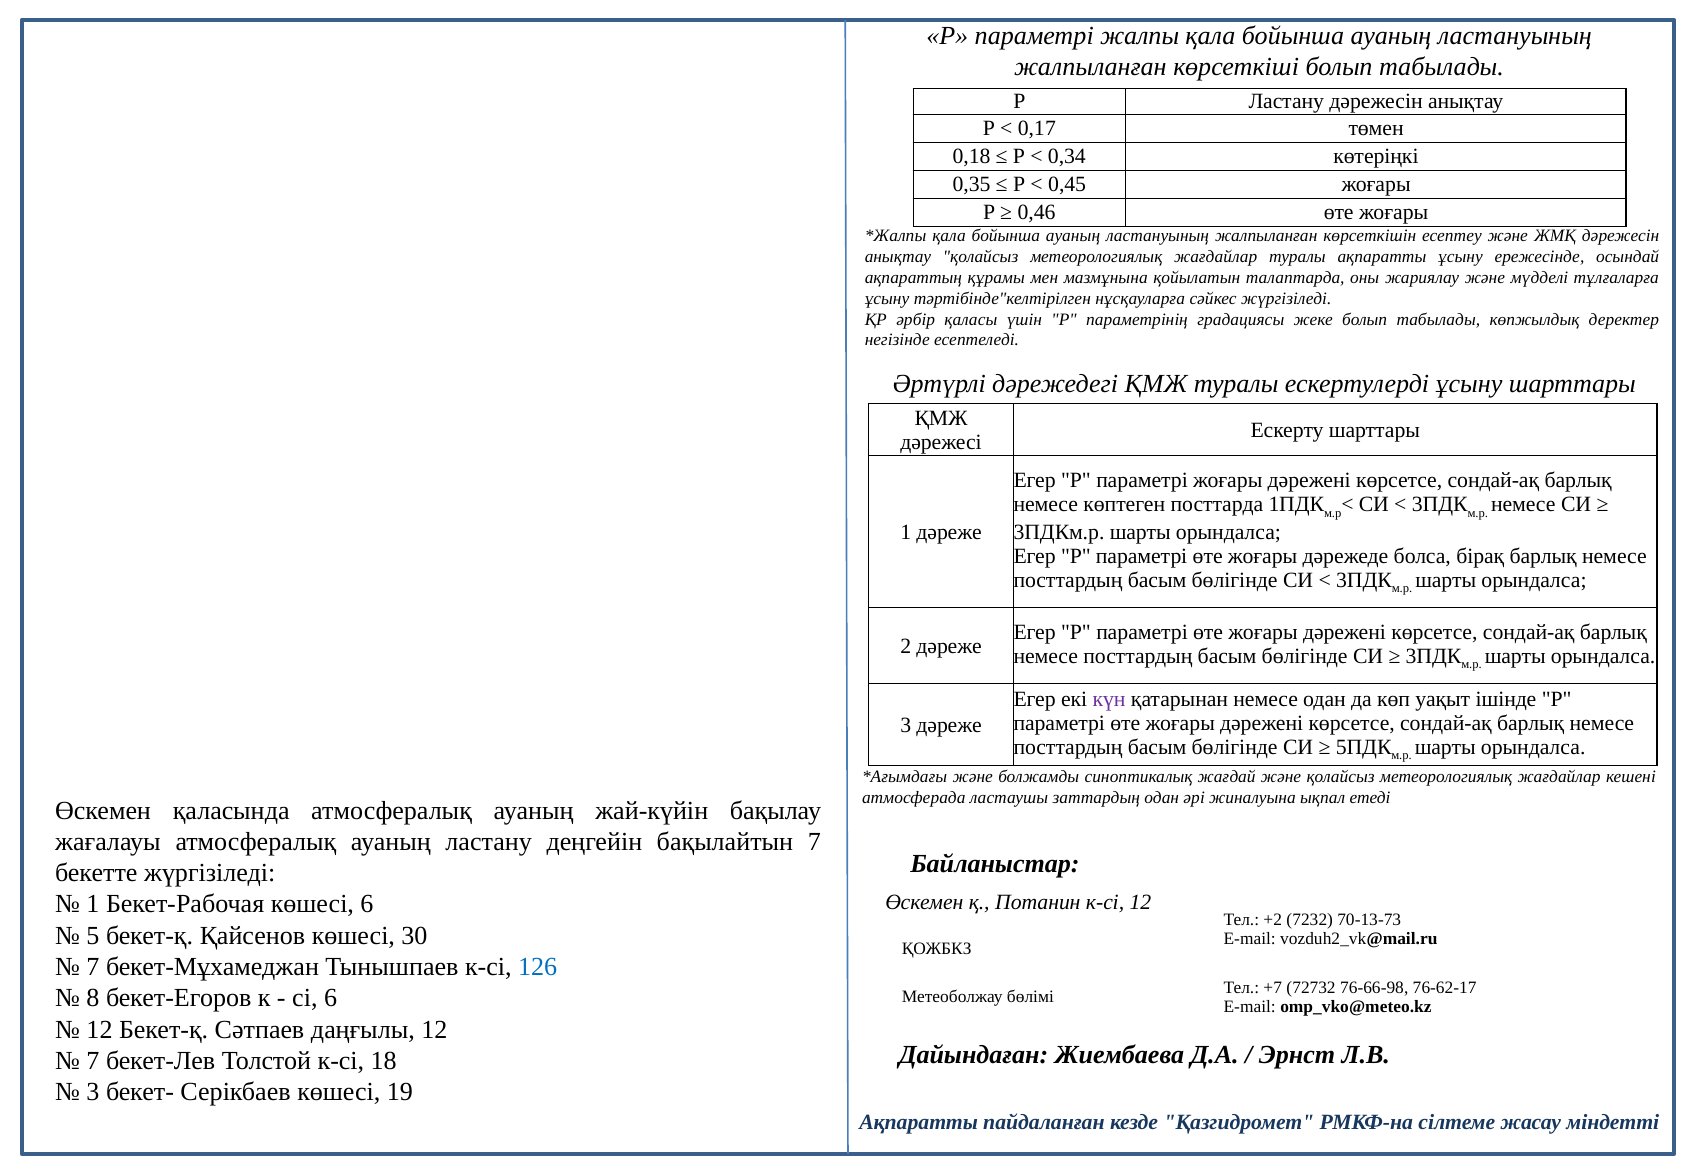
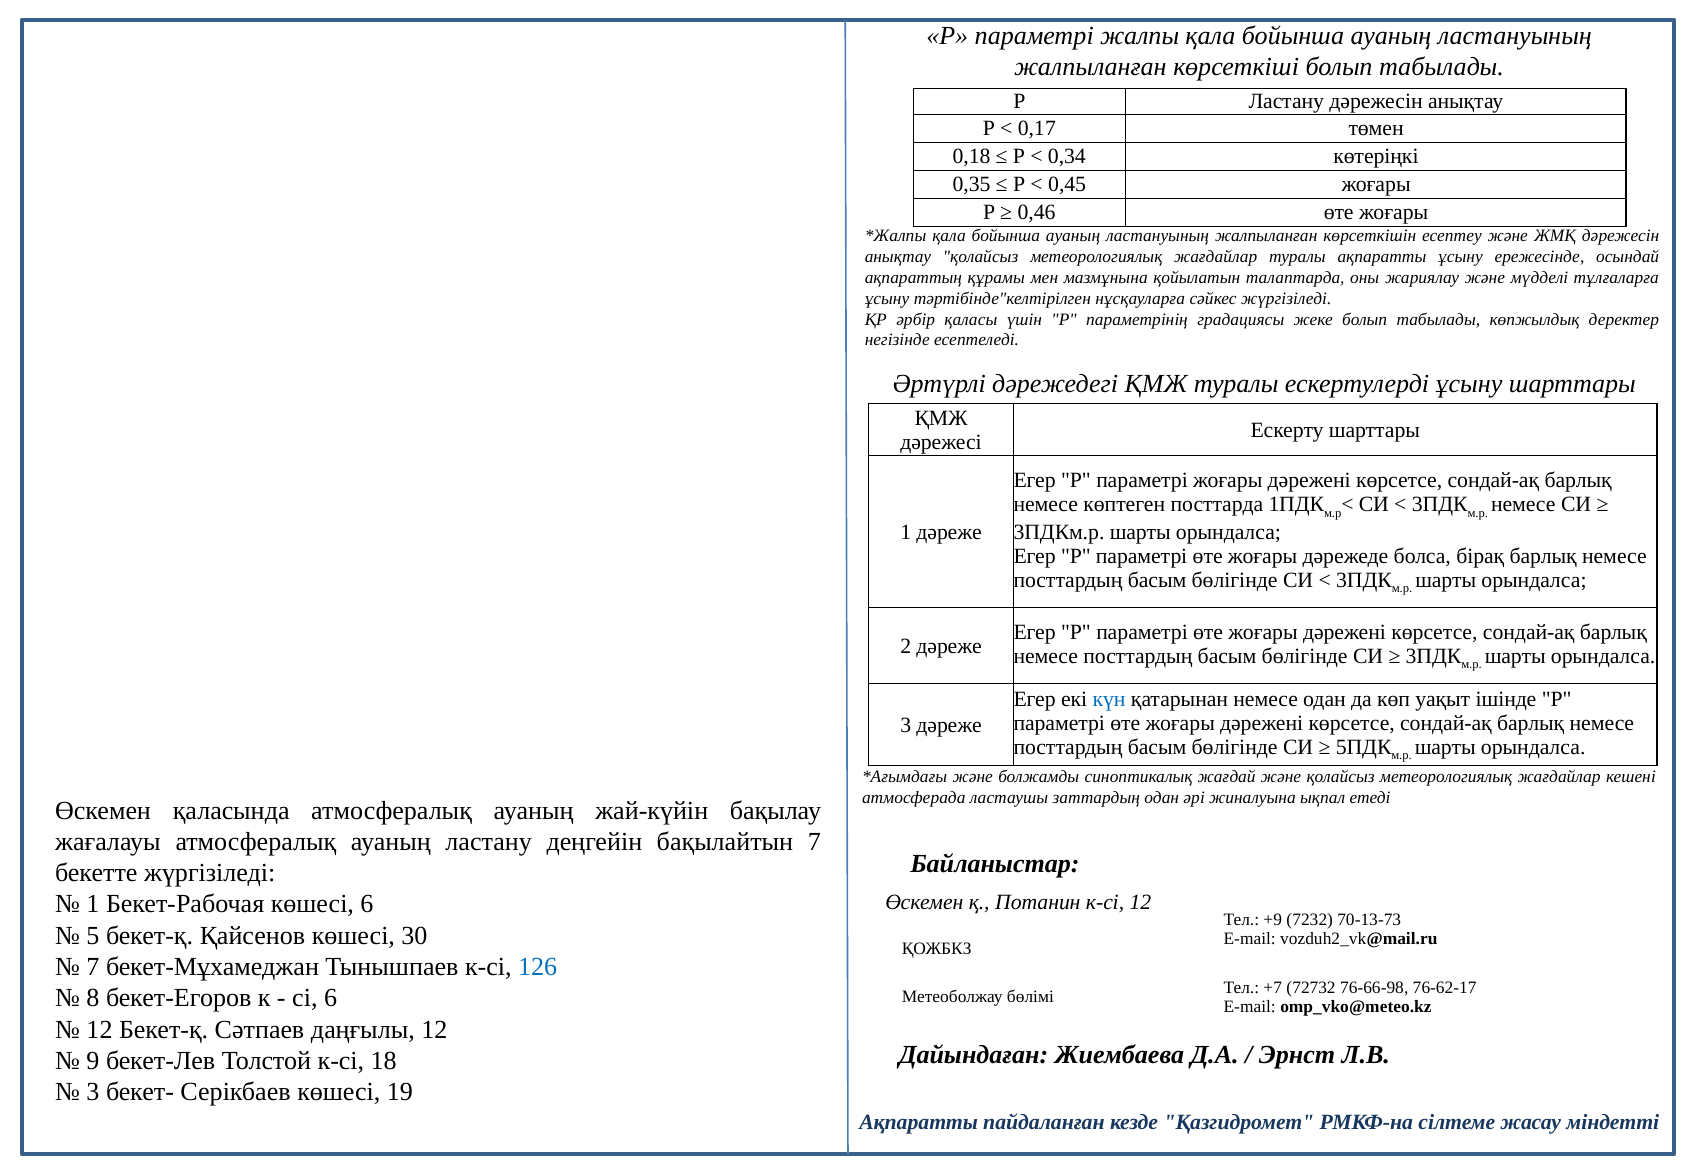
күн colour: purple -> blue (1109, 699)
+2: +2 -> +9 (1273, 920)
7: 7 -> 9 (93, 1061)
